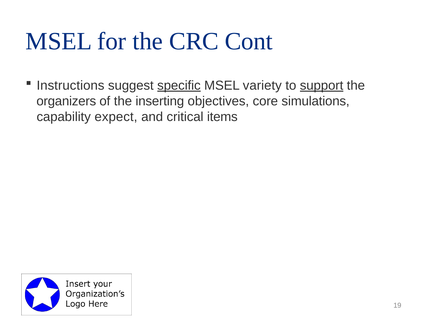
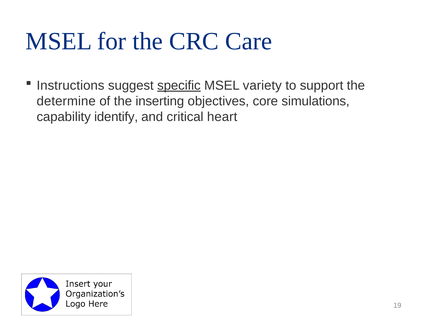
Cont: Cont -> Care (249, 41)
support underline: present -> none (322, 86)
organizers: organizers -> determine (66, 101)
expect: expect -> identify (116, 117)
items: items -> heart (222, 117)
